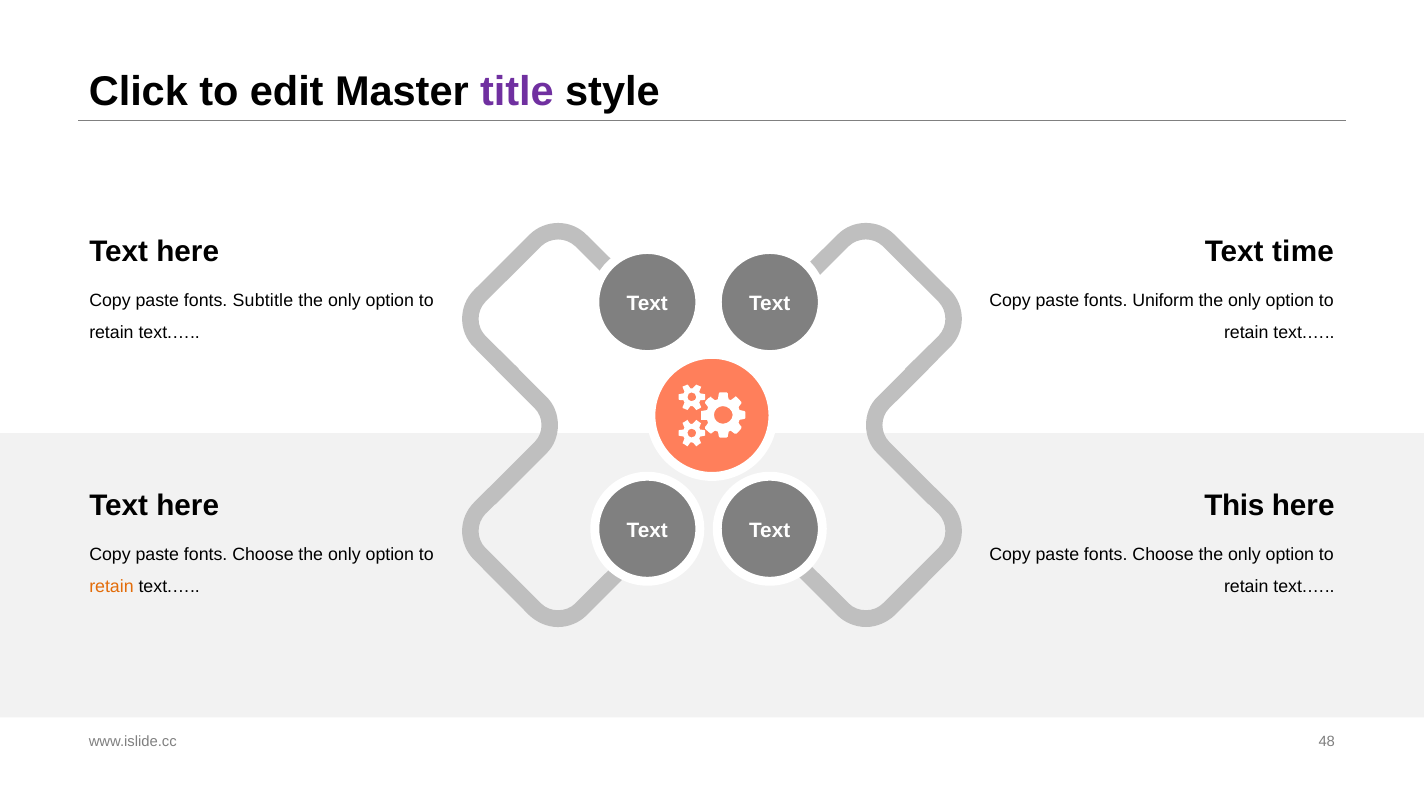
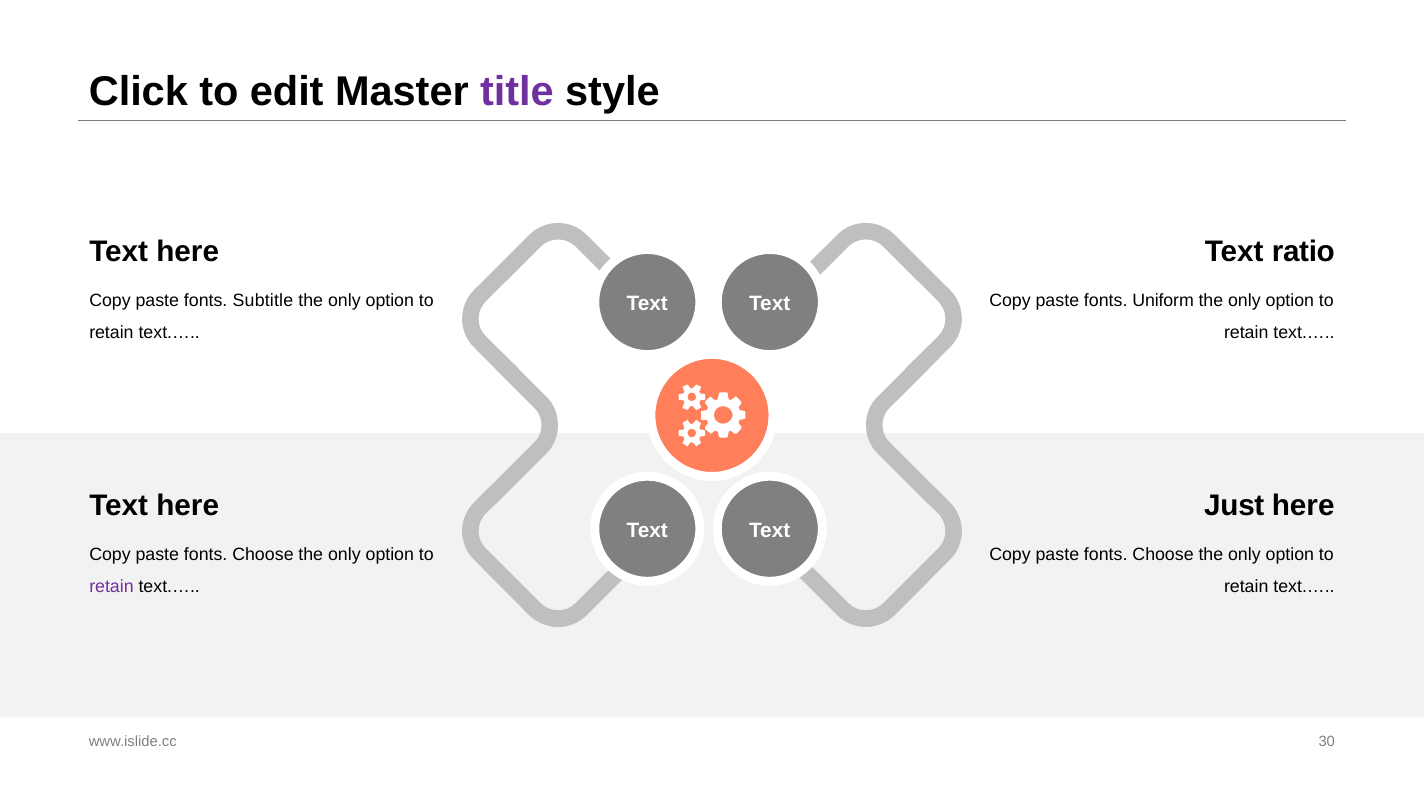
time: time -> ratio (1303, 252)
This: This -> Just (1234, 506)
retain colour: orange -> purple (111, 587)
48: 48 -> 30 (1327, 742)
